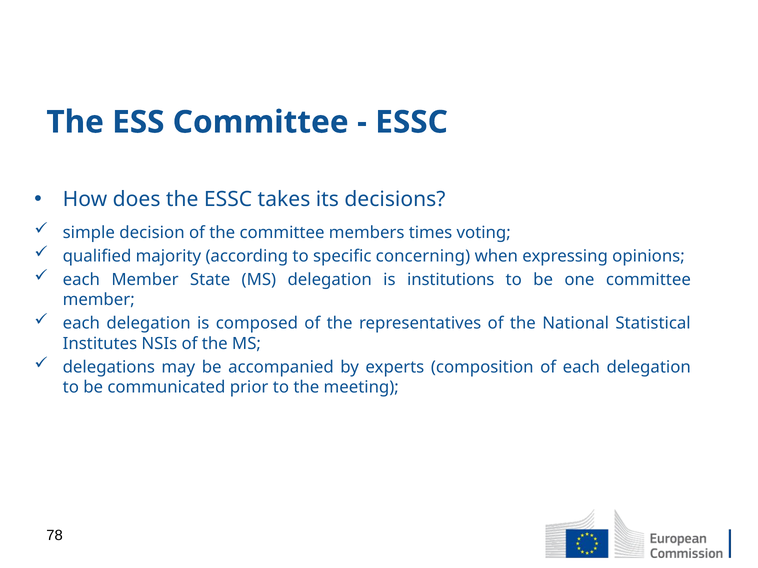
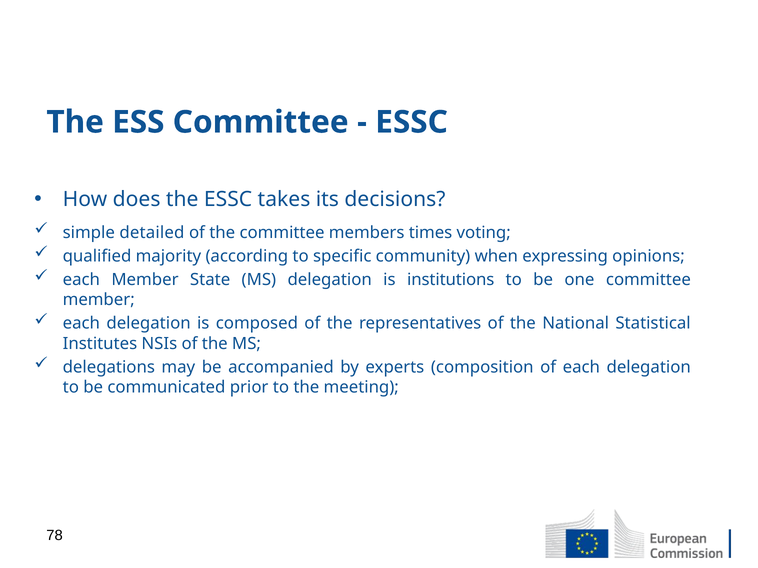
decision: decision -> detailed (152, 233)
concerning: concerning -> community (423, 256)
